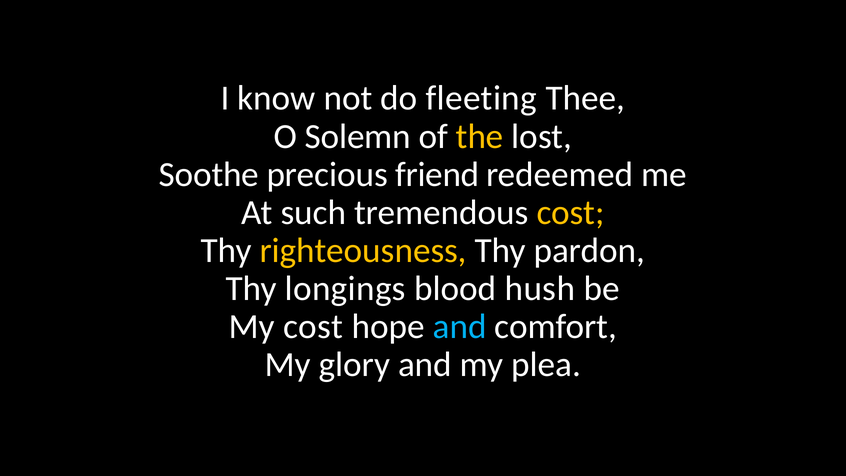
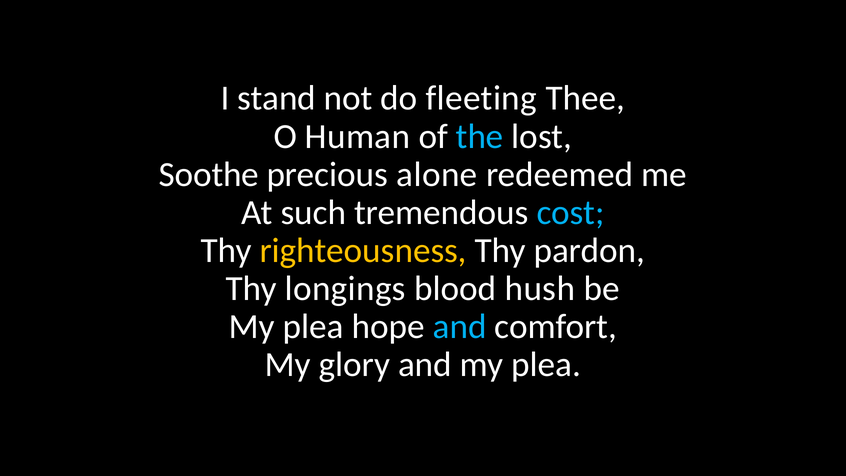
know: know -> stand (277, 98)
Solemn: Solemn -> Human (358, 136)
the colour: yellow -> light blue (480, 136)
friend: friend -> alone (437, 174)
cost colour: yellow -> light blue (571, 212)
cost: cost -> plea (313, 327)
